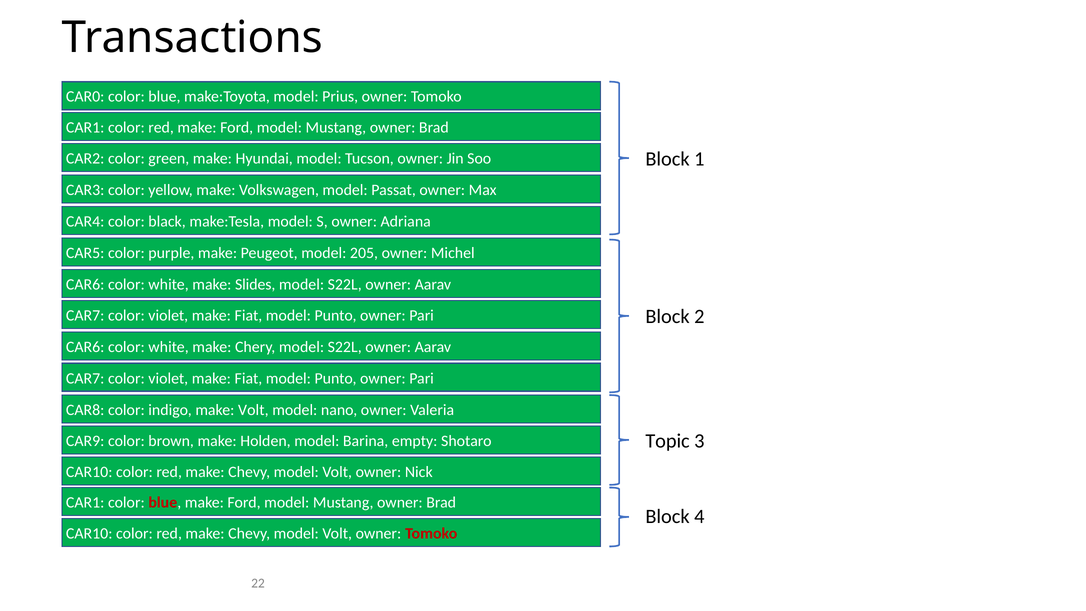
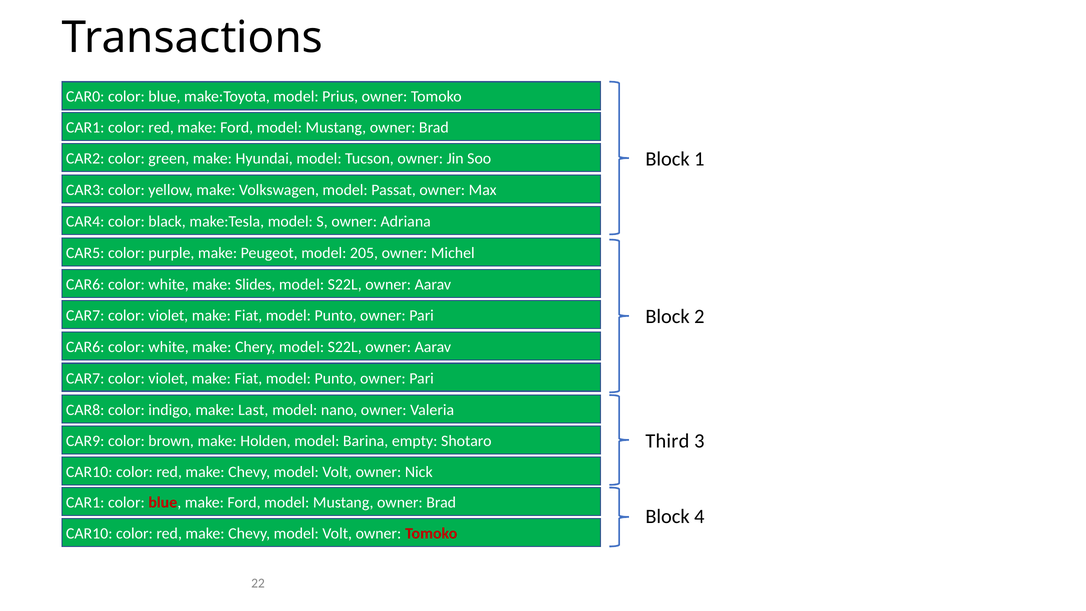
make Volt: Volt -> Last (253, 410)
Topic: Topic -> Third (667, 441)
